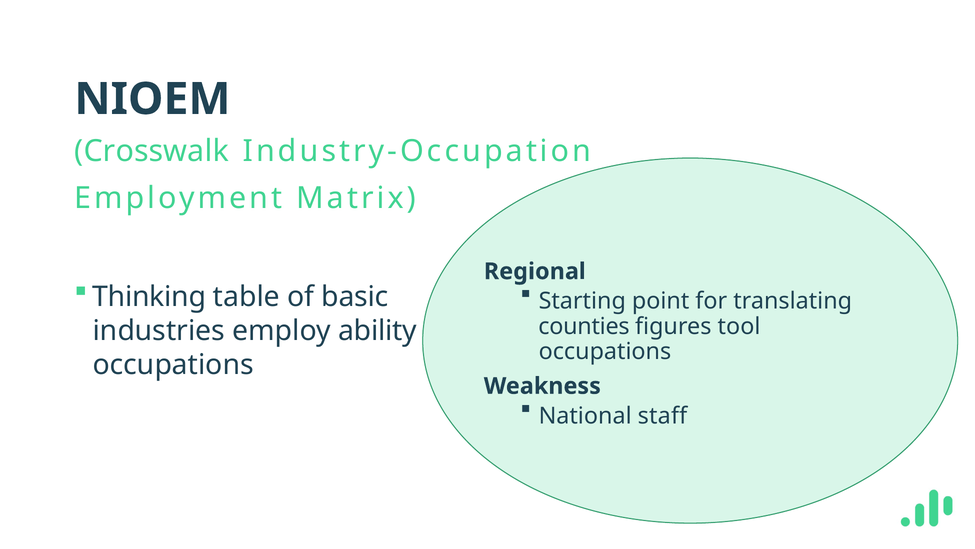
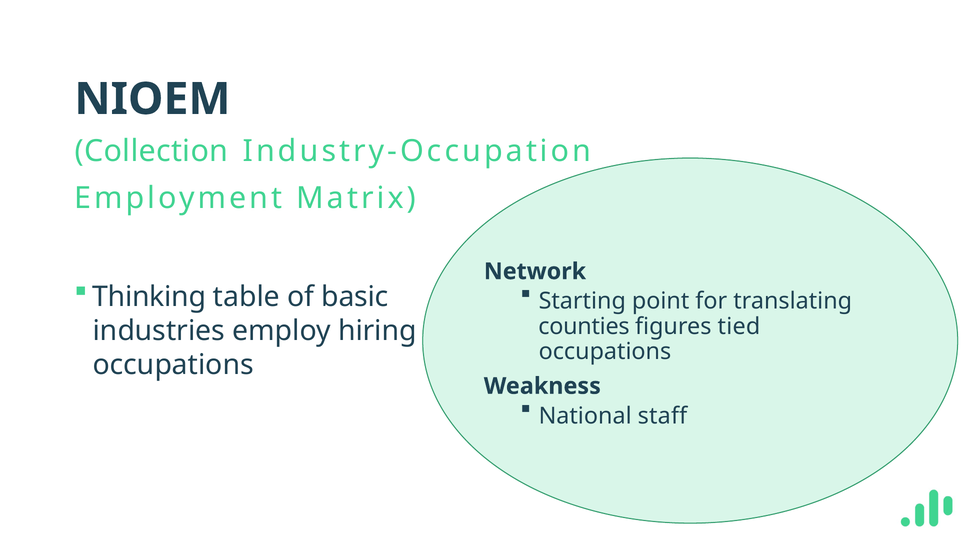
Crosswalk: Crosswalk -> Collection (151, 151)
Regional: Regional -> Network (535, 271)
tool: tool -> tied (739, 326)
ability: ability -> hiring (377, 330)
